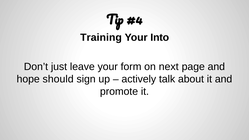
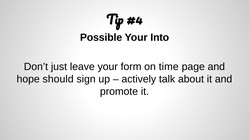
Training: Training -> Possible (101, 38)
next: next -> time (169, 67)
